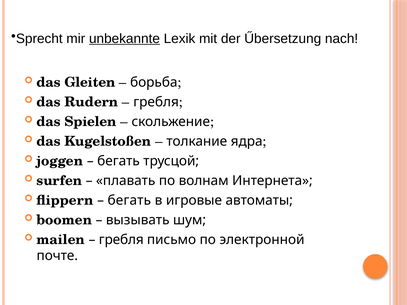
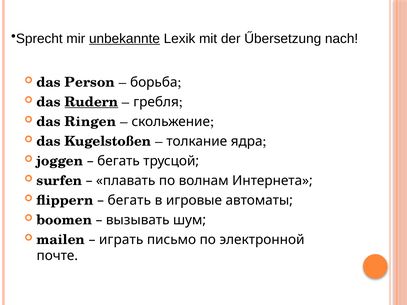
Gleiten: Gleiten -> Person (90, 82)
Rudern underline: none -> present (91, 102)
Spielen: Spielen -> Ringen (90, 122)
гребля: гребля -> играть (121, 240)
